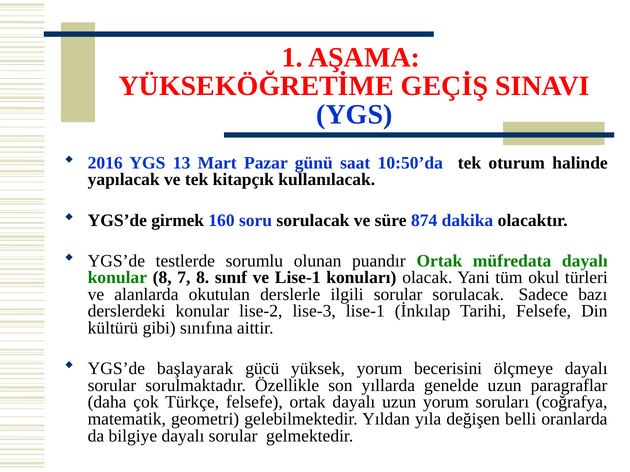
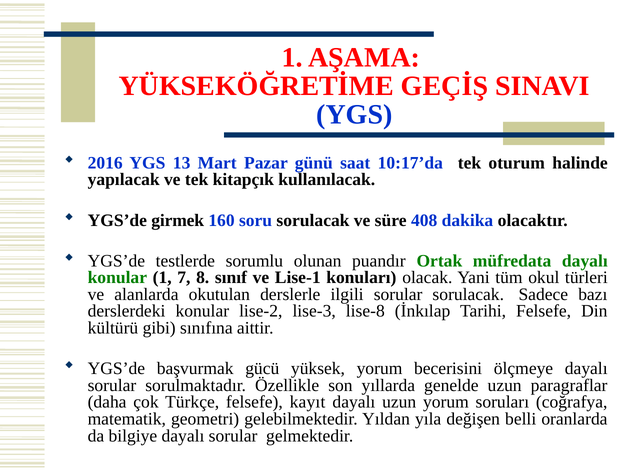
10:50’da: 10:50’da -> 10:17’da (410, 163)
874: 874 -> 408 (424, 220)
konular 8: 8 -> 1 (162, 278)
lise-3 lise-1: lise-1 -> lise-8 (365, 312)
başlayarak: başlayarak -> başvurmak (195, 369)
felsefe ortak: ortak -> kayıt (308, 403)
